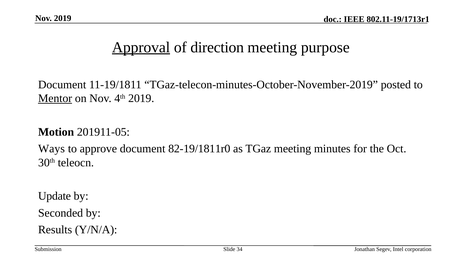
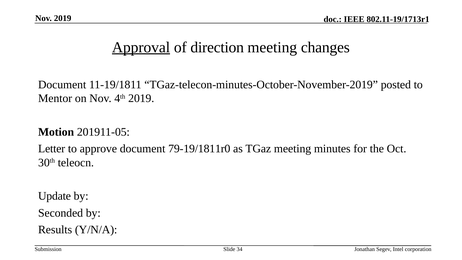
purpose: purpose -> changes (325, 47)
Mentor underline: present -> none (55, 98)
Ways: Ways -> Letter (52, 149)
82-19/1811r0: 82-19/1811r0 -> 79-19/1811r0 (199, 149)
